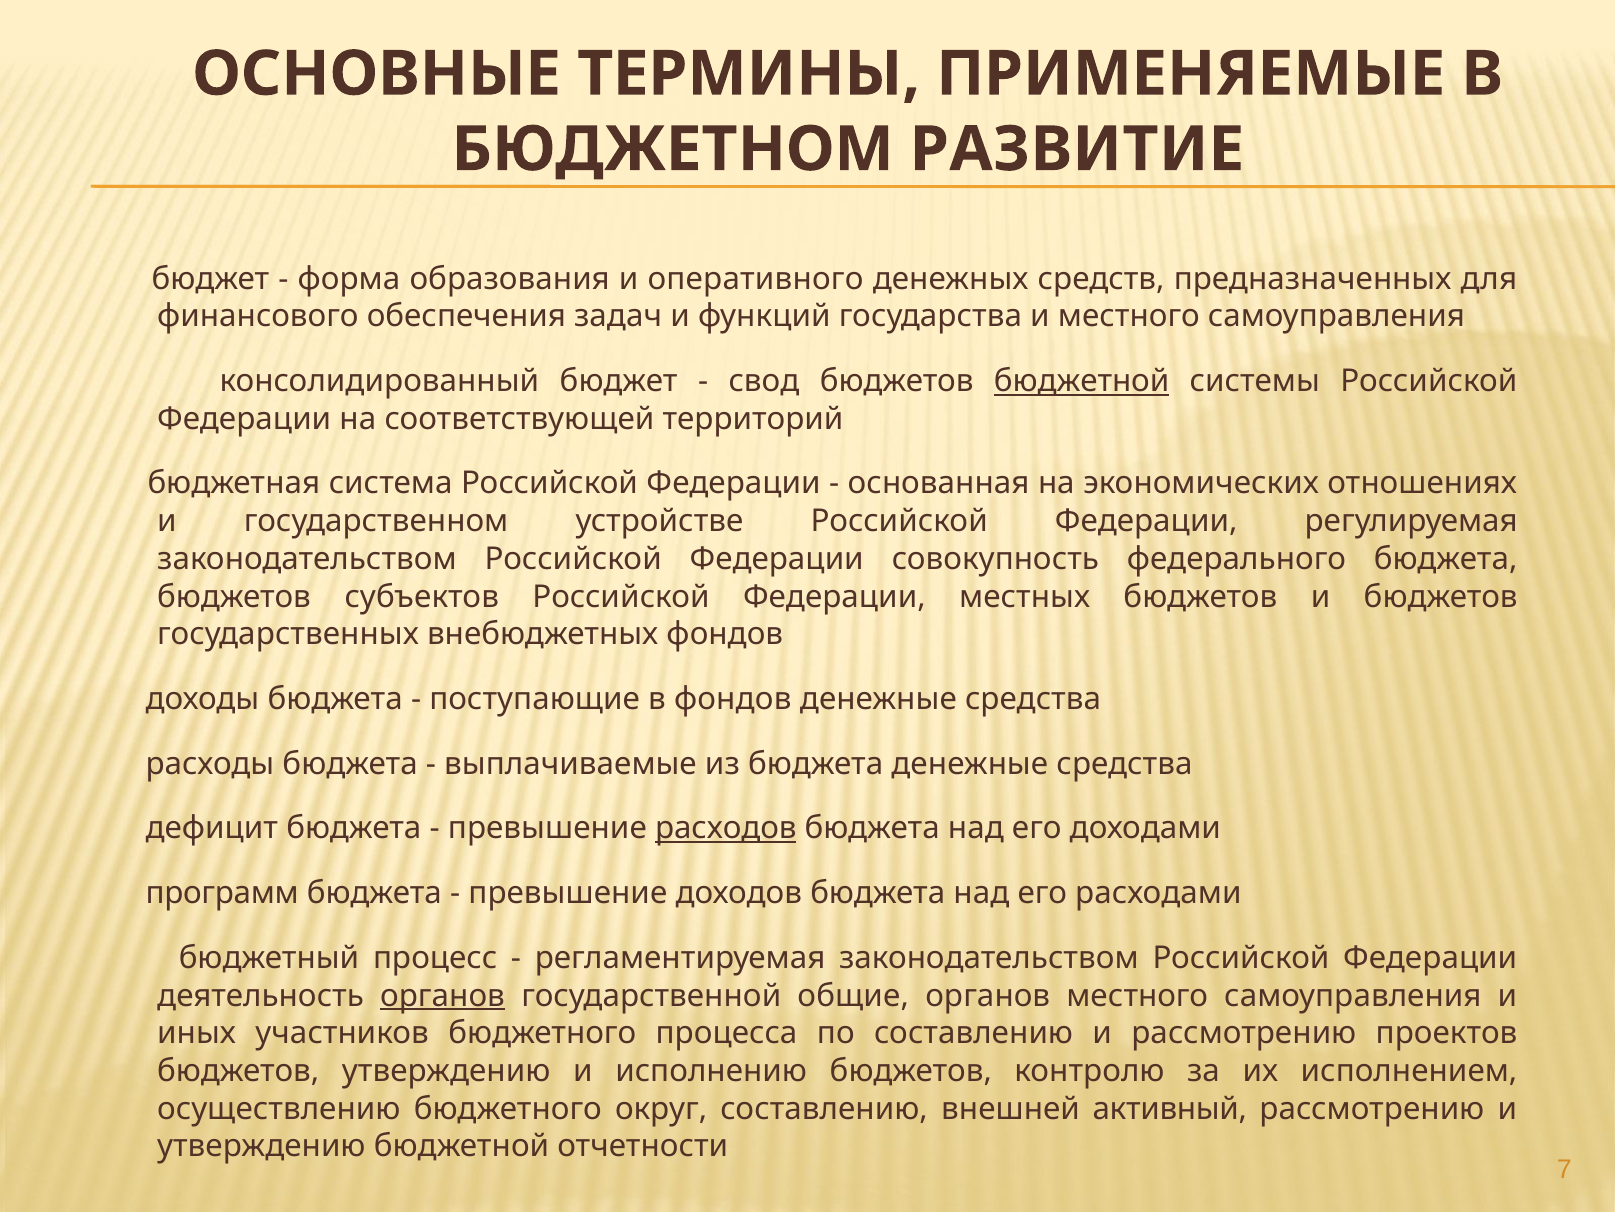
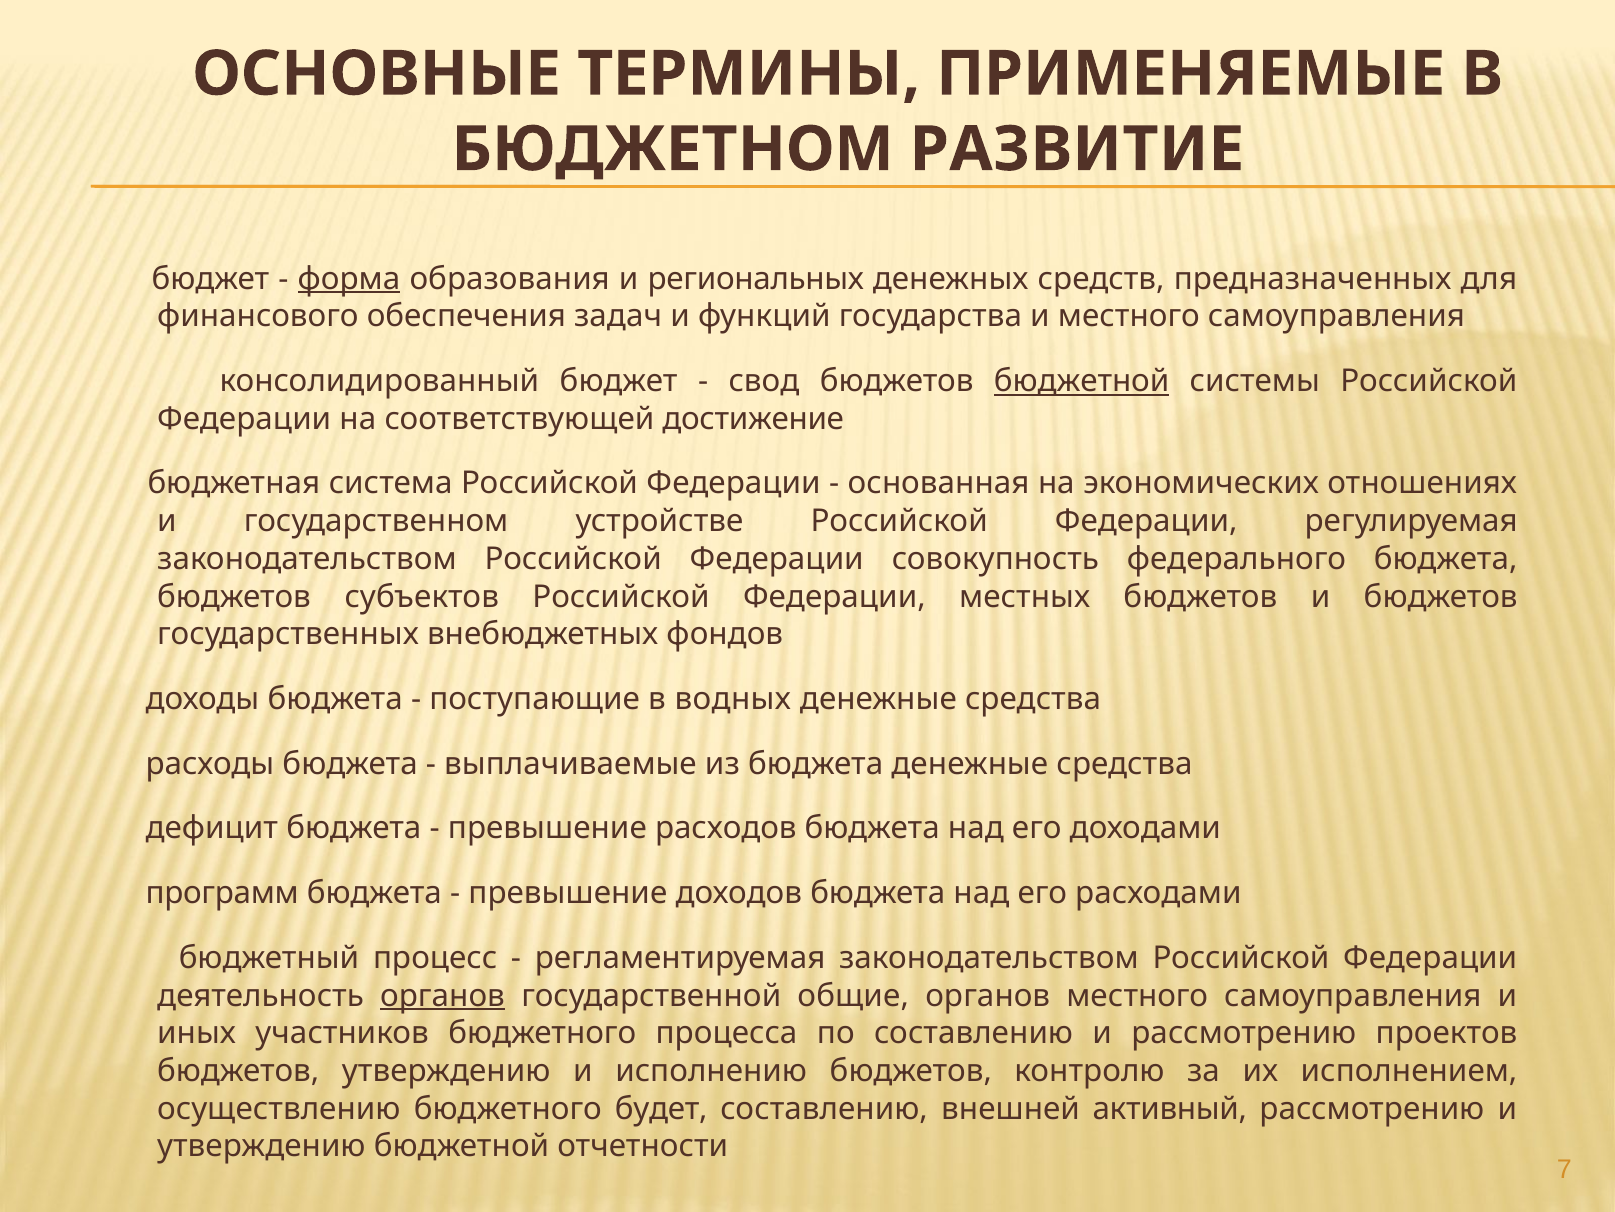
форма underline: none -> present (349, 278)
оперативного: оперативного -> региональных (756, 278)
территорий: территорий -> достижение (753, 419)
в фондов: фондов -> водных (733, 699)
расходов underline: present -> none (726, 828)
округ: округ -> будет (661, 1108)
